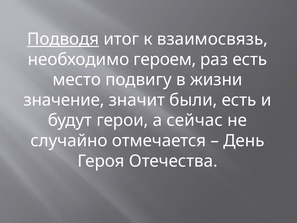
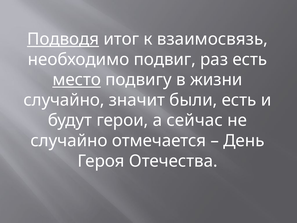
героем: героем -> подвиг (165, 59)
место underline: none -> present (77, 80)
значение: значение -> случайно (64, 100)
